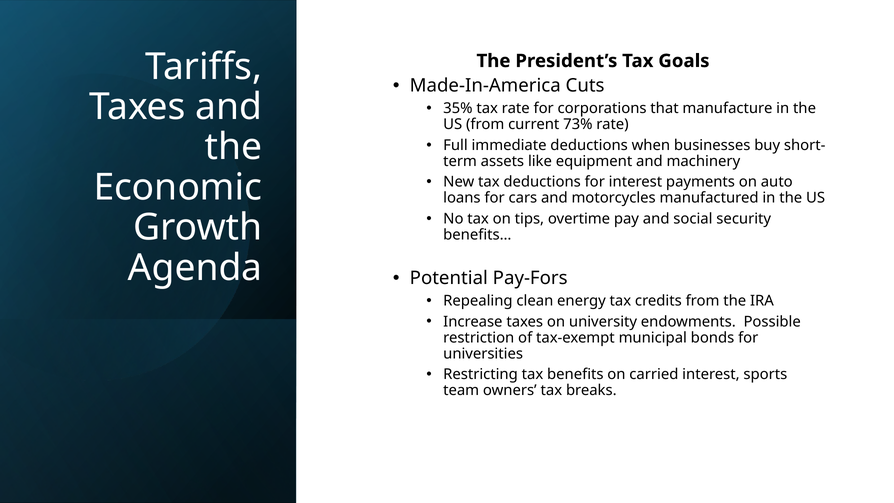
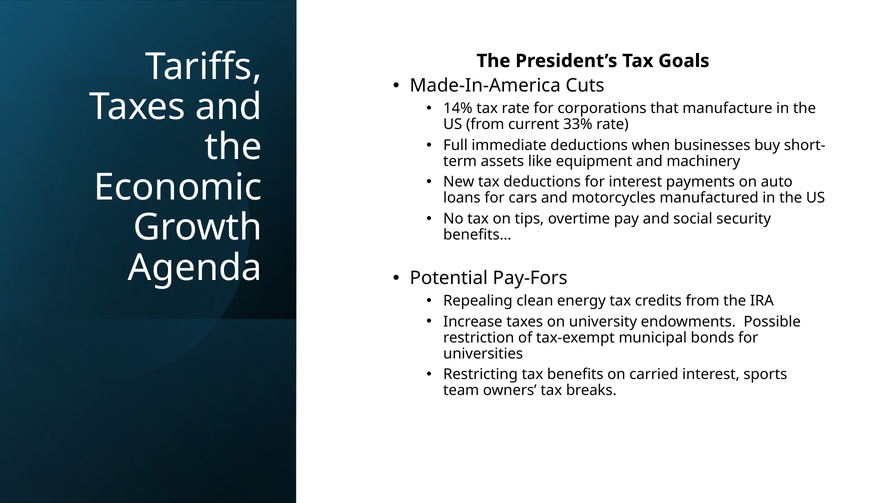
35%: 35% -> 14% (458, 108)
73%: 73% -> 33% (578, 125)
